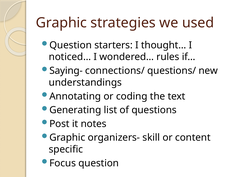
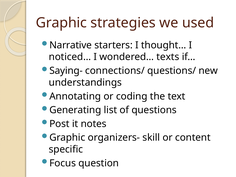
Question: Question -> Narrative (71, 45)
rules: rules -> texts (168, 57)
